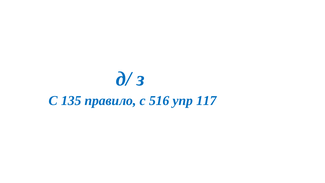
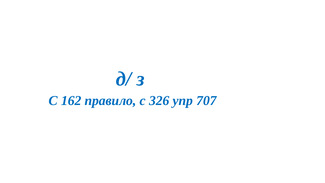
135: 135 -> 162 (71, 101)
516: 516 -> 326 (159, 101)
117: 117 -> 707 (206, 101)
